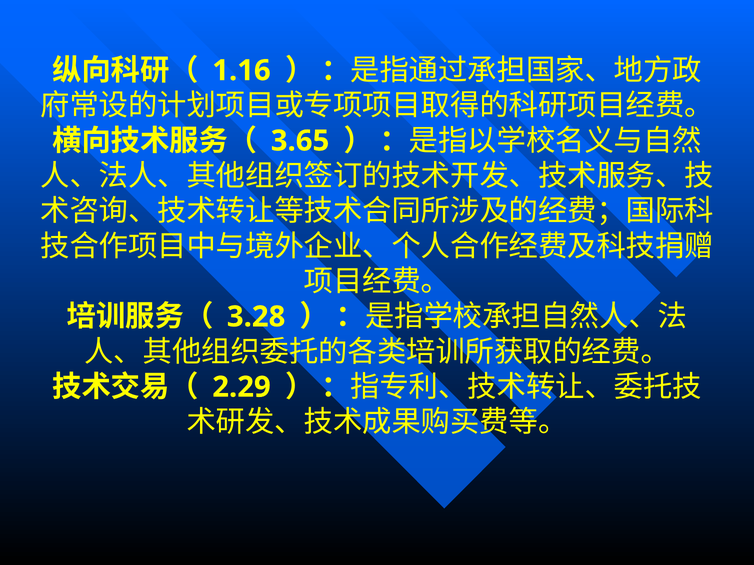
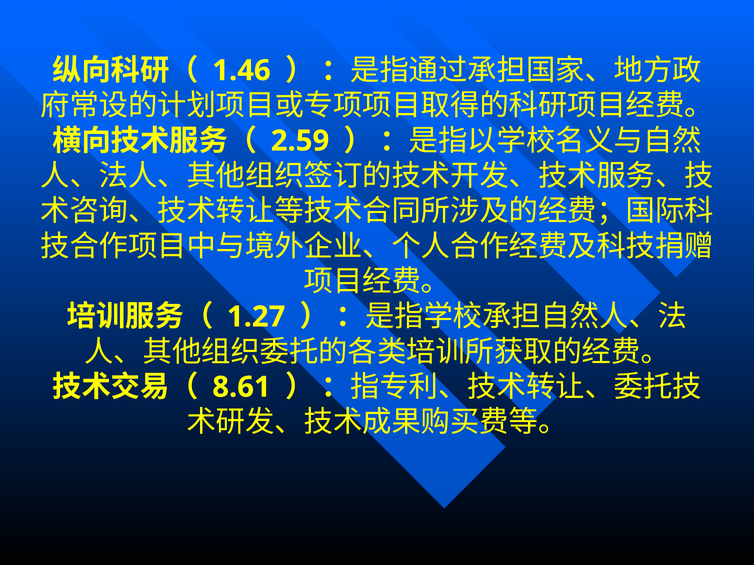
1.16: 1.16 -> 1.46 (241, 71)
3.65: 3.65 -> 2.59 (300, 141)
3.28: 3.28 -> 1.27 (256, 317)
2.29: 2.29 -> 8.61 (241, 387)
